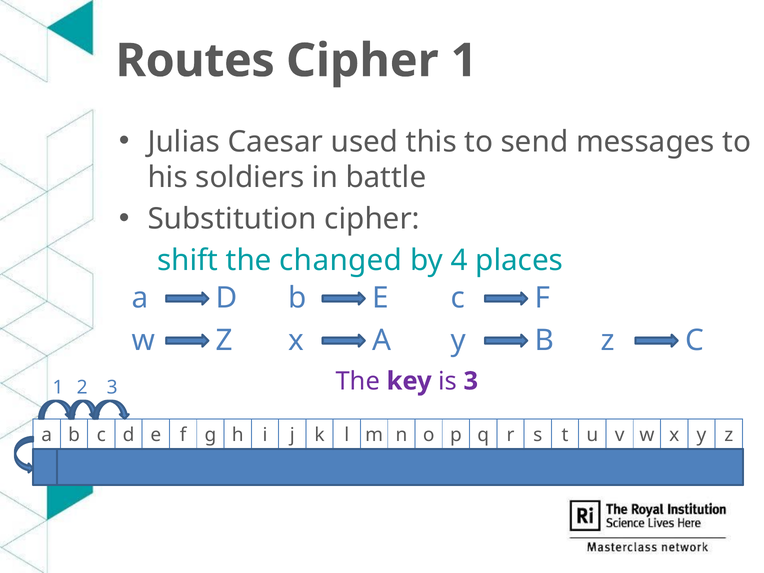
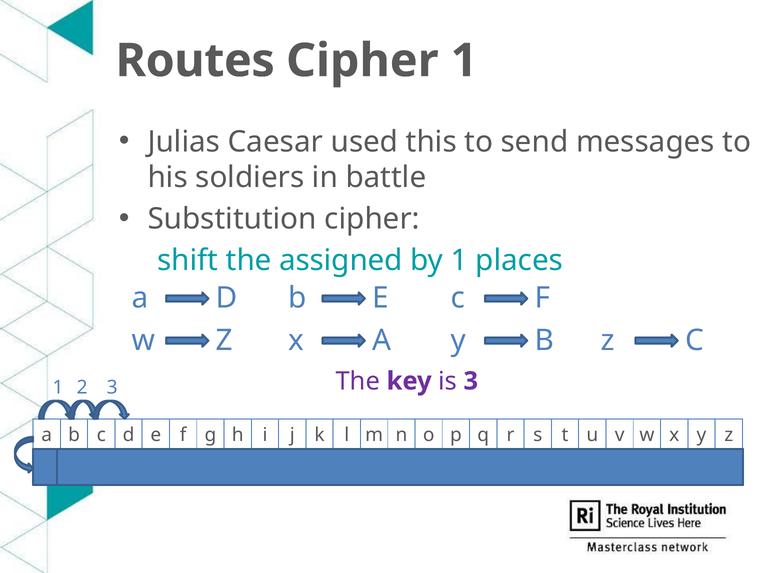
changed: changed -> assigned (341, 261)
by 4: 4 -> 1 (459, 261)
